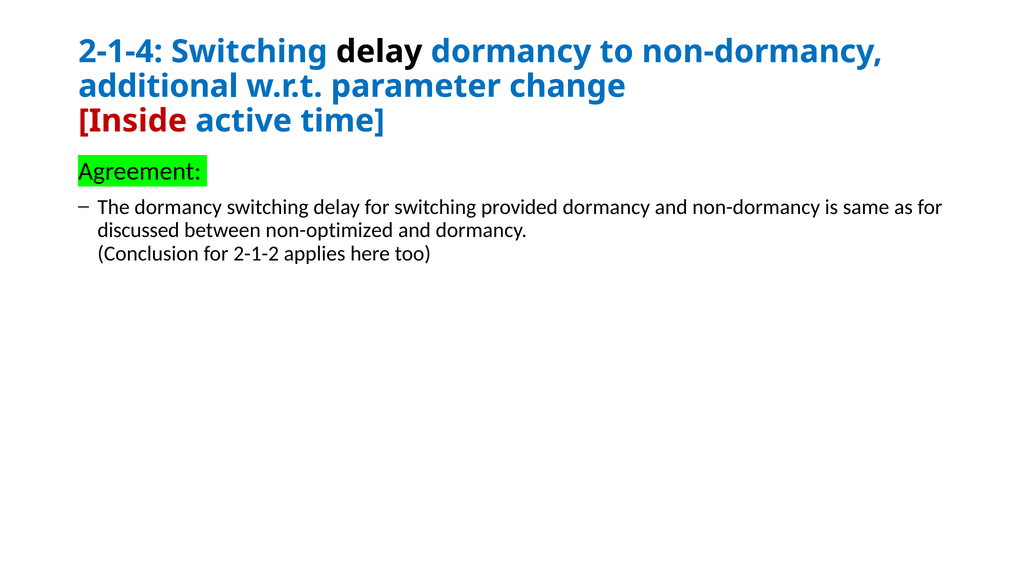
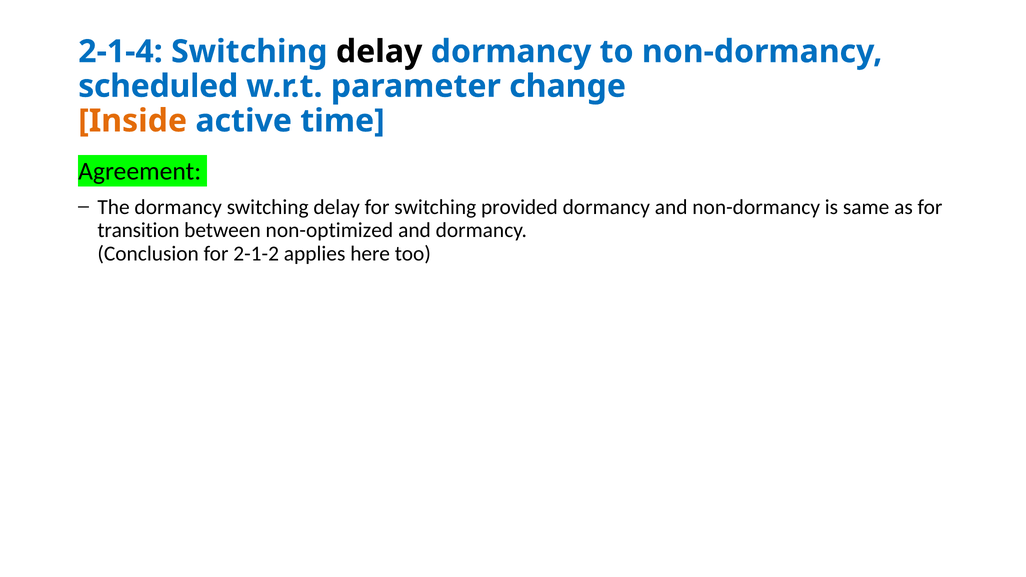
additional: additional -> scheduled (158, 86)
Inside colour: red -> orange (133, 121)
discussed: discussed -> transition (138, 230)
